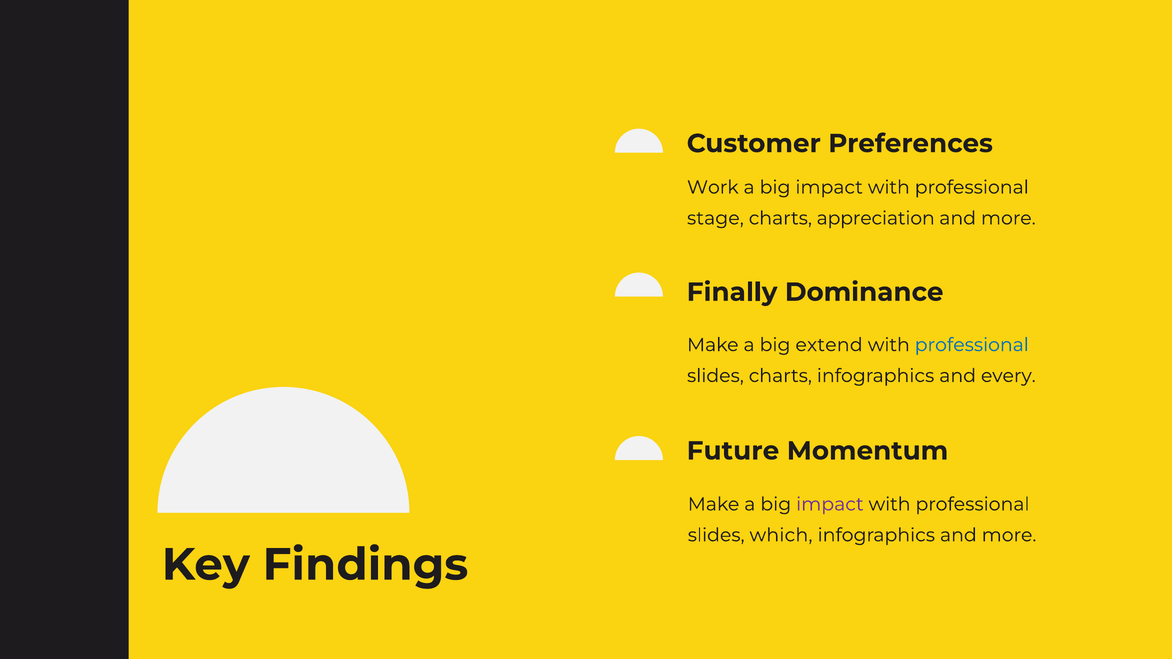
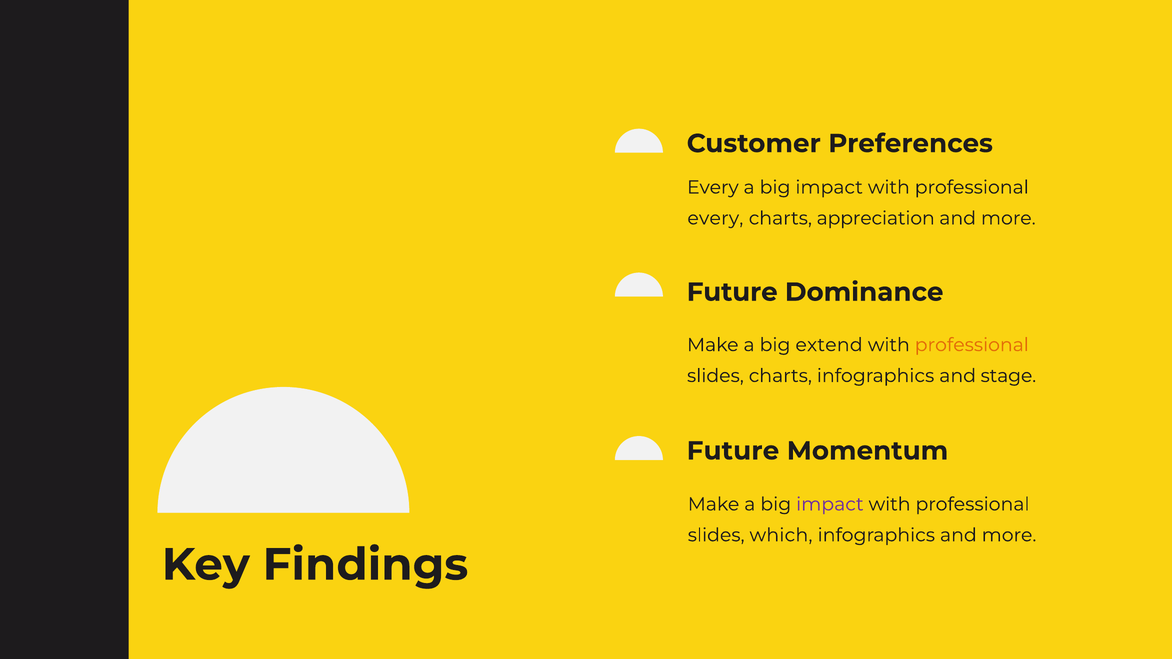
Work: Work -> Every (713, 187)
stage: stage -> every (715, 218)
Finally: Finally -> Future (732, 292)
professional colour: blue -> orange (972, 345)
every: every -> stage (1008, 376)
